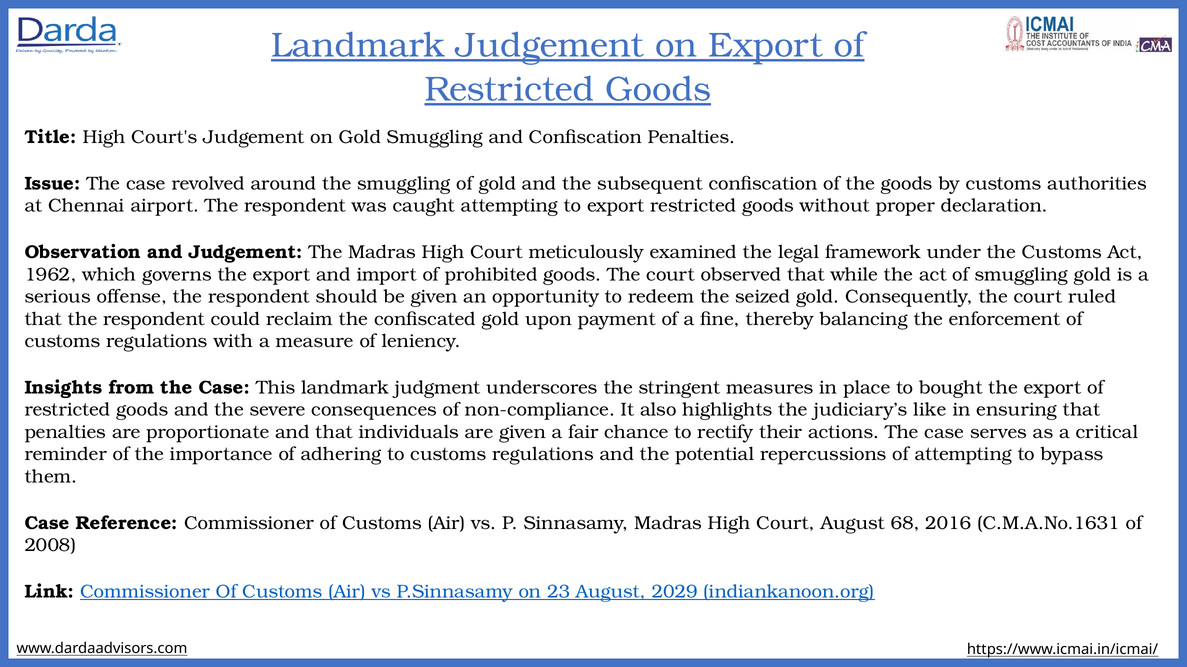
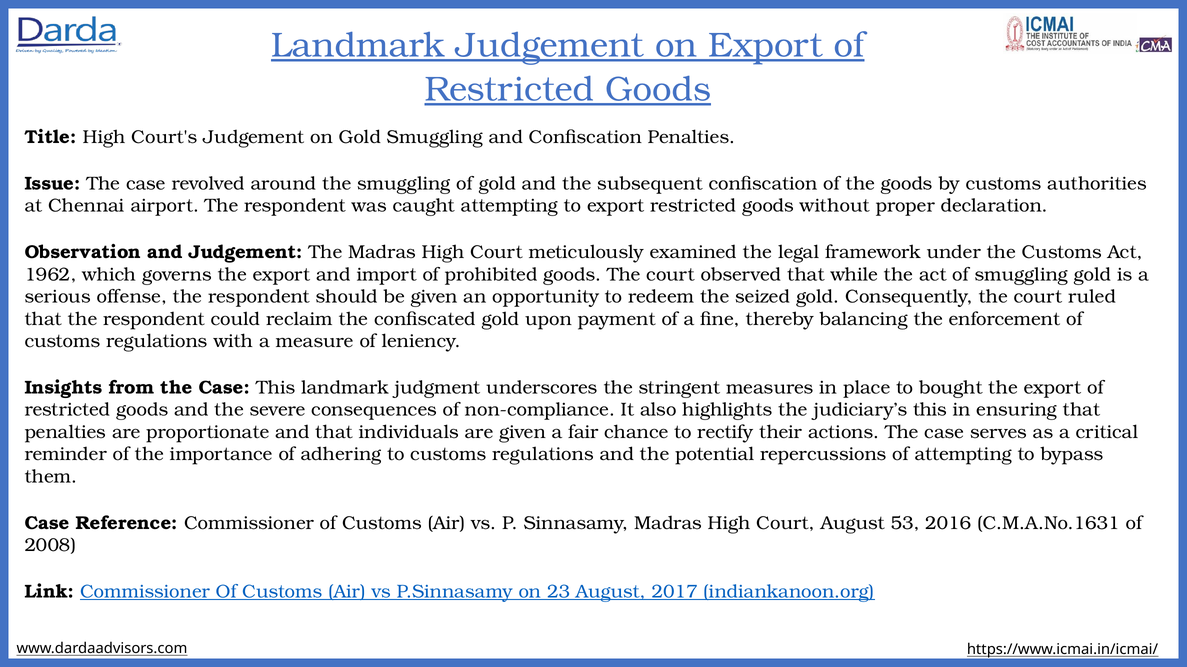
judiciary’s like: like -> this (930, 410)
68: 68 -> 53 (905, 524)
2029: 2029 -> 2017 (675, 592)
